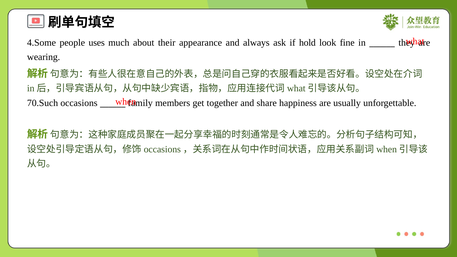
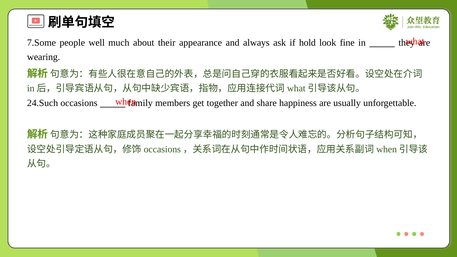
4.Some: 4.Some -> 7.Some (41, 43)
uses: uses -> well (97, 43)
70.Such: 70.Such -> 24.Such (43, 103)
